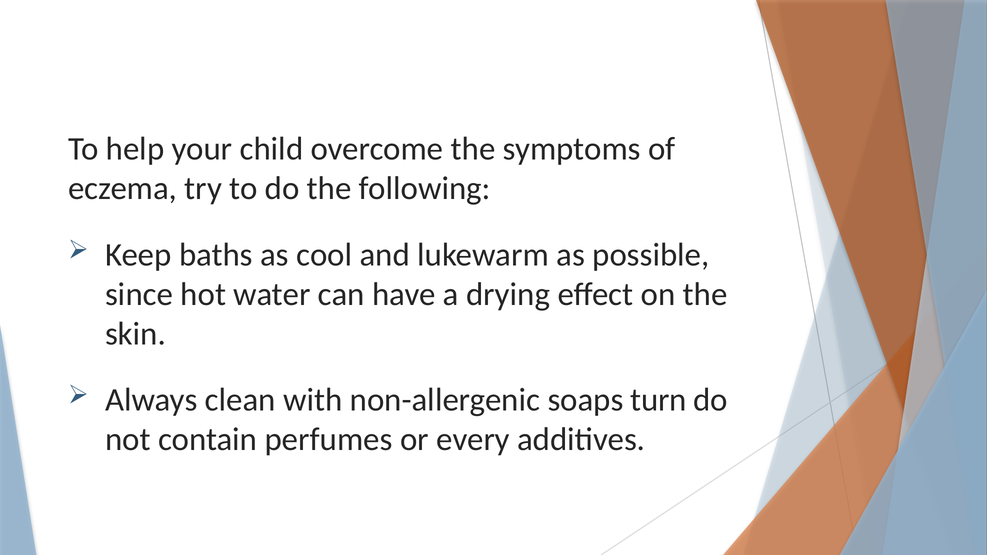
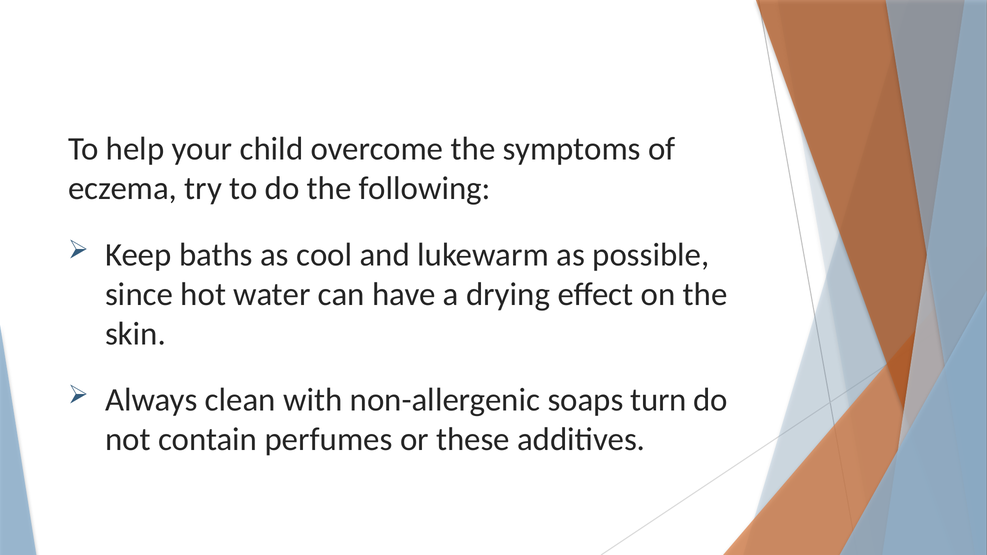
every: every -> these (473, 439)
